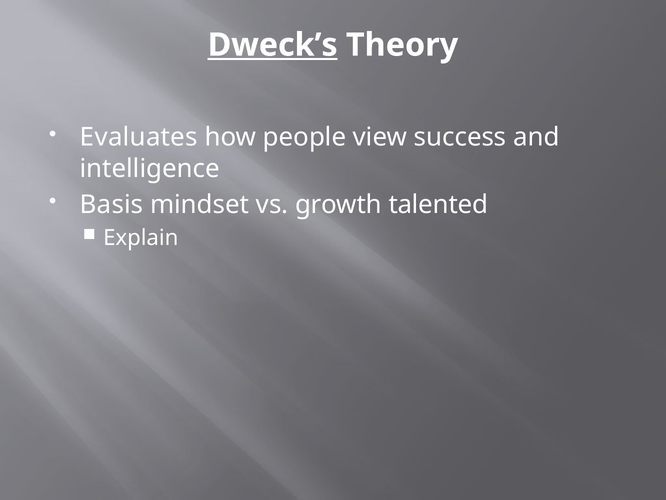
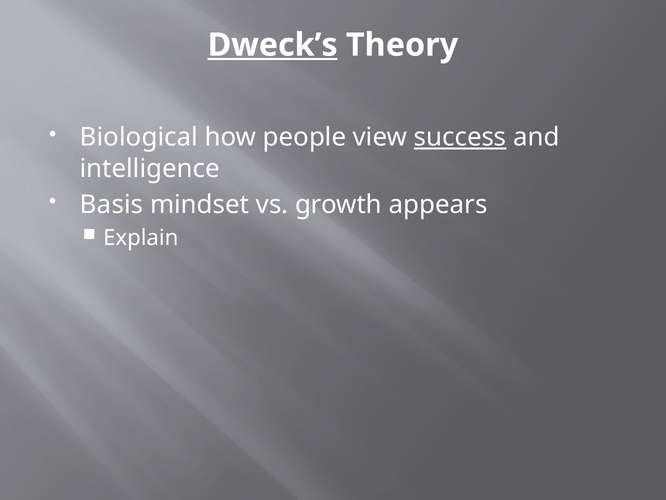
Evaluates: Evaluates -> Biological (139, 137)
success underline: none -> present (460, 137)
talented: talented -> appears (438, 205)
